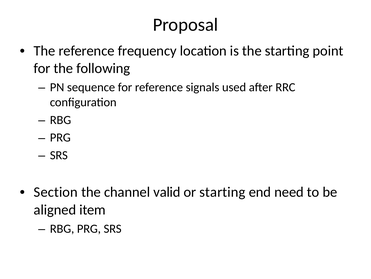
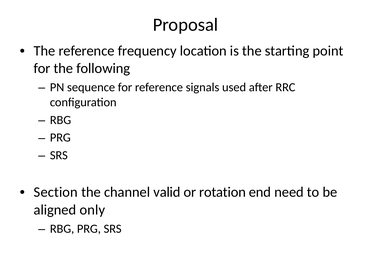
or starting: starting -> rotation (223, 192)
item: item -> only (92, 209)
